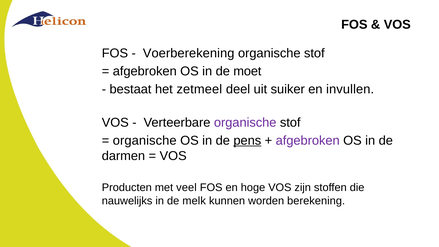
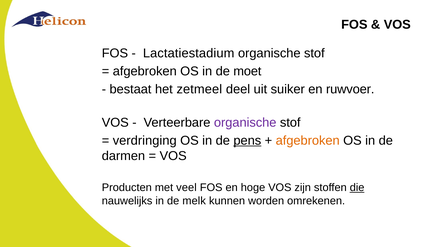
Voerberekening: Voerberekening -> Lactatiestadium (189, 53)
invullen: invullen -> ruwvoer (350, 89)
organische: organische -> verdringing (145, 140)
afgebroken colour: purple -> orange (308, 140)
die underline: none -> present (357, 188)
berekening: berekening -> omrekenen (316, 201)
